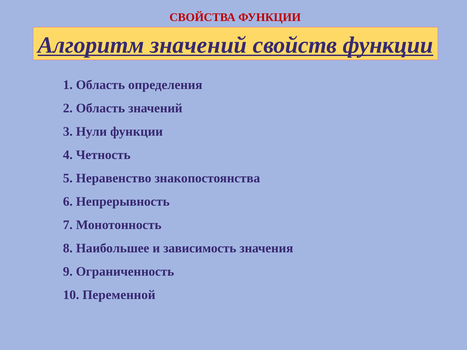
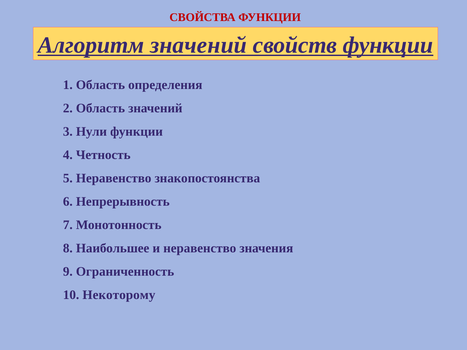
и зависимость: зависимость -> неравенство (200, 248)
Переменной: Переменной -> Некоторому (119, 295)
